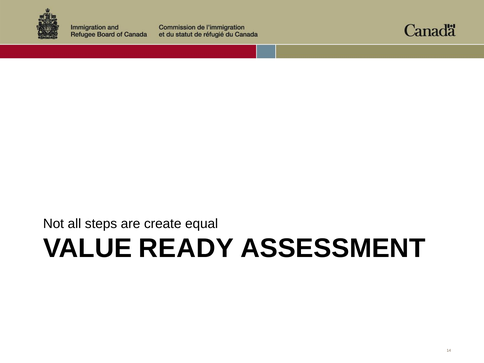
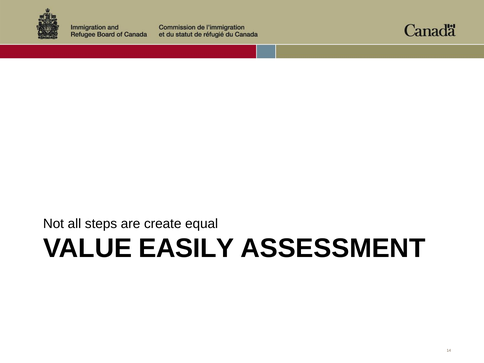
READY: READY -> EASILY (186, 248)
